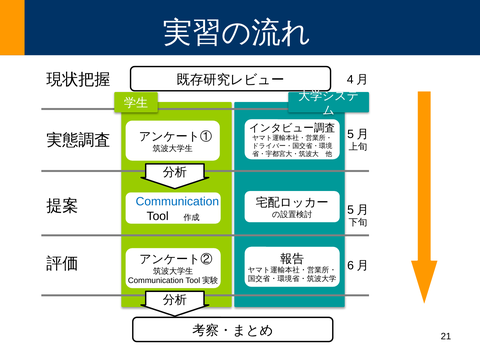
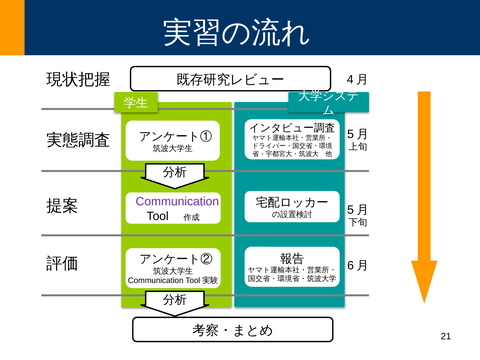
Communication colour: blue -> purple (177, 202)
